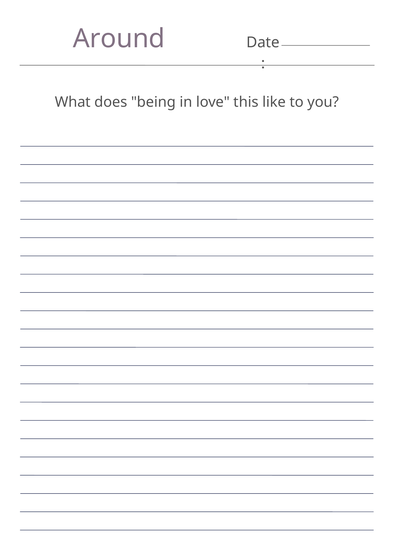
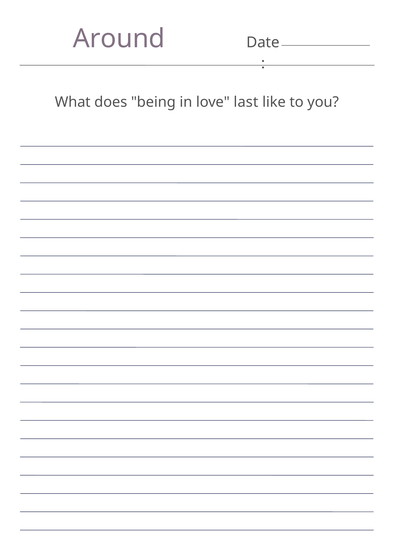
this: this -> last (246, 102)
